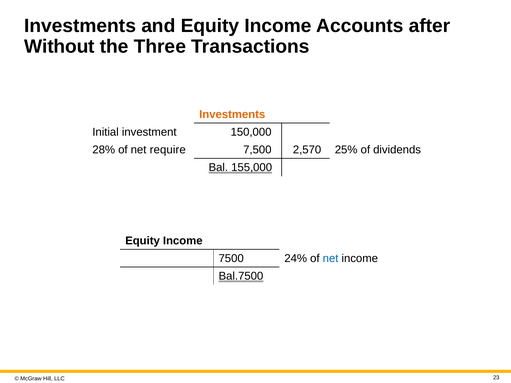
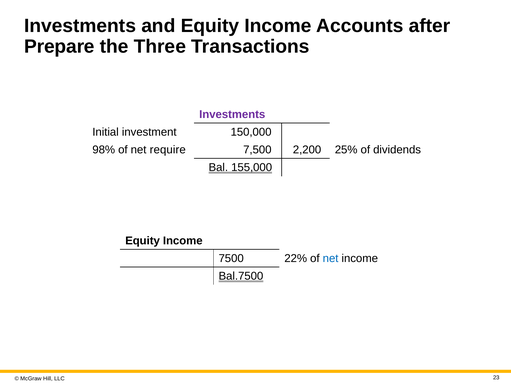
Without: Without -> Prepare (59, 47)
Investments colour: orange -> purple (232, 114)
28%: 28% -> 98% (104, 150)
2,570: 2,570 -> 2,200 (307, 150)
24%: 24% -> 22% (296, 259)
